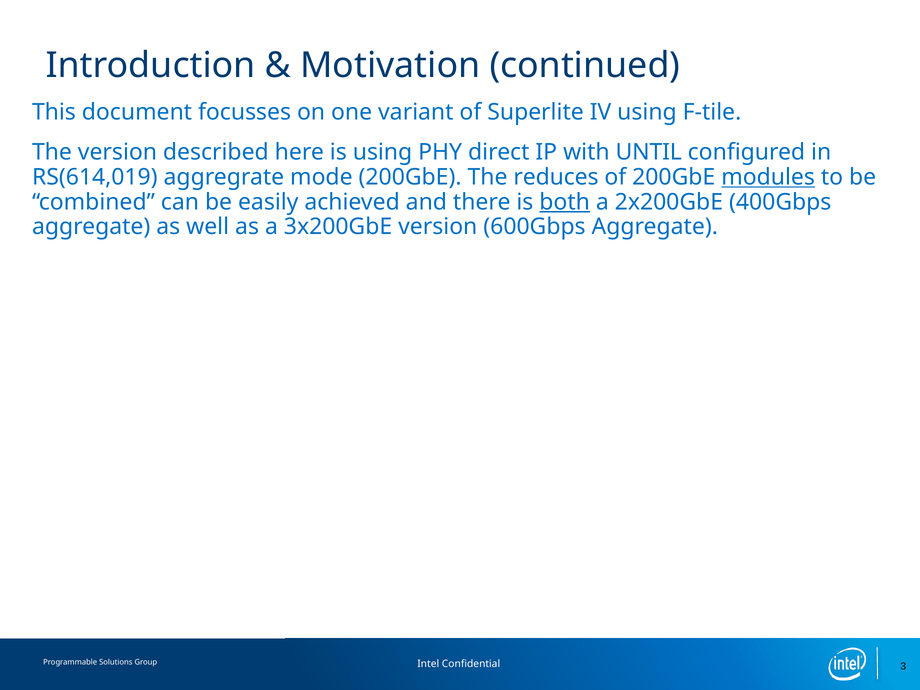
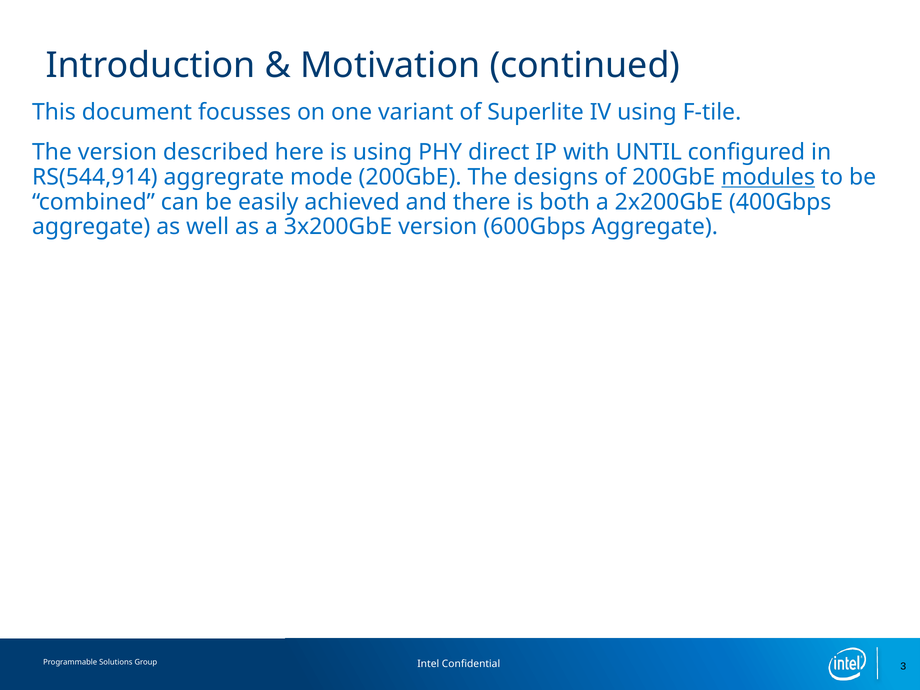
RS(614,019: RS(614,019 -> RS(544,914 (95, 177)
reduces: reduces -> designs (556, 177)
both underline: present -> none (565, 202)
